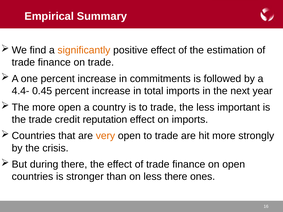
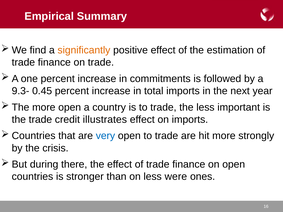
4.4-: 4.4- -> 9.3- (21, 91)
reputation: reputation -> illustrates (105, 120)
very colour: orange -> blue (105, 136)
less there: there -> were (176, 177)
